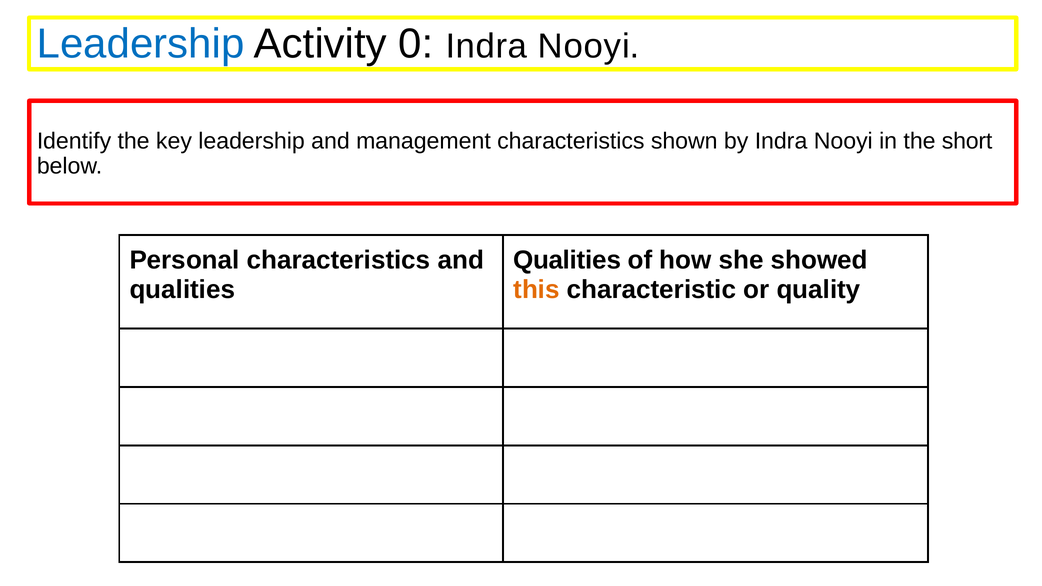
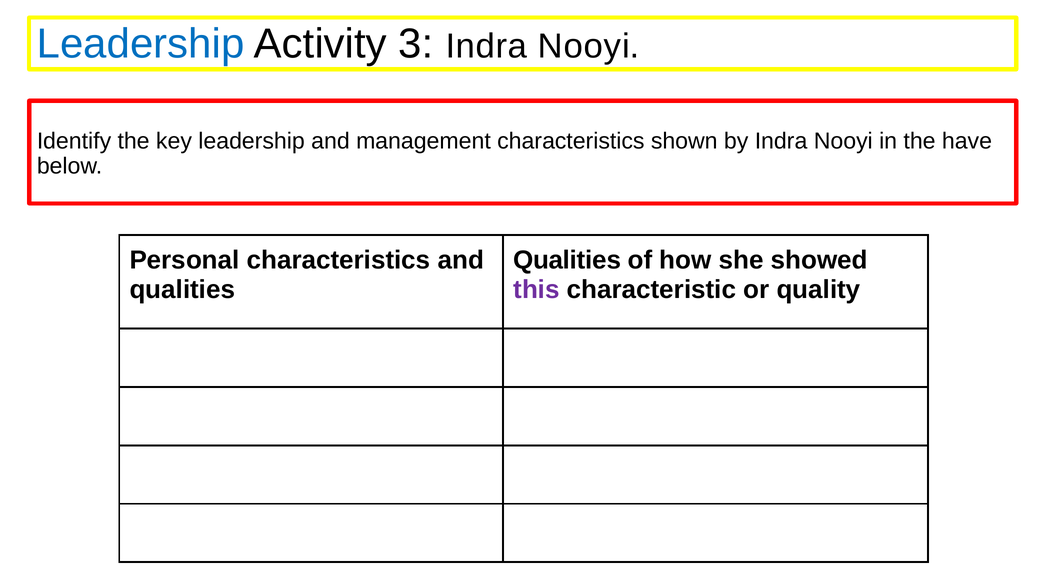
0: 0 -> 3 (416, 44)
short: short -> have (967, 141)
this colour: orange -> purple (537, 290)
